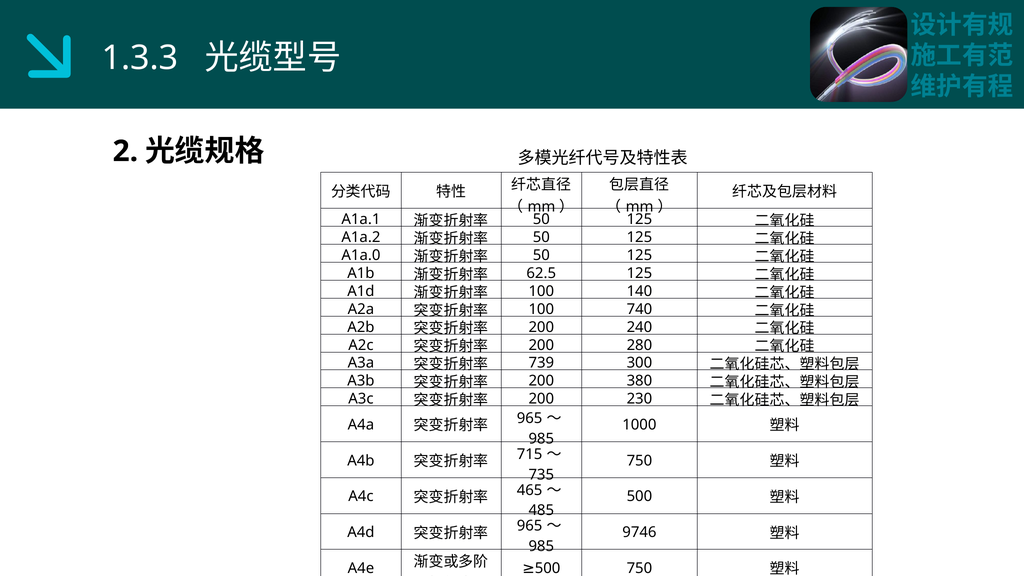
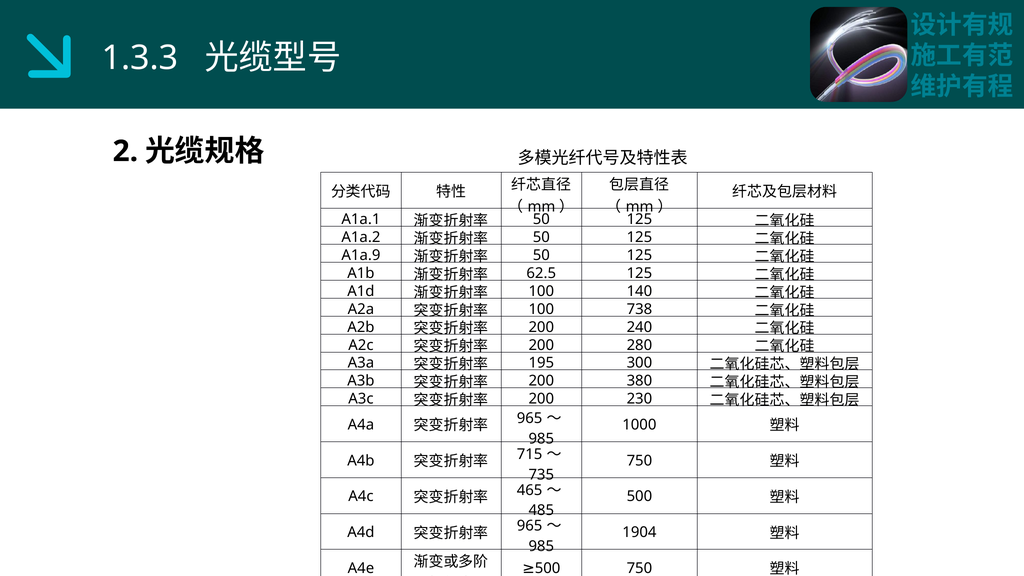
A1a.0: A1a.0 -> A1a.9 (361, 255)
740: 740 -> 738 (639, 309)
739: 739 -> 195 (541, 363)
9746: 9746 -> 1904 (639, 532)
